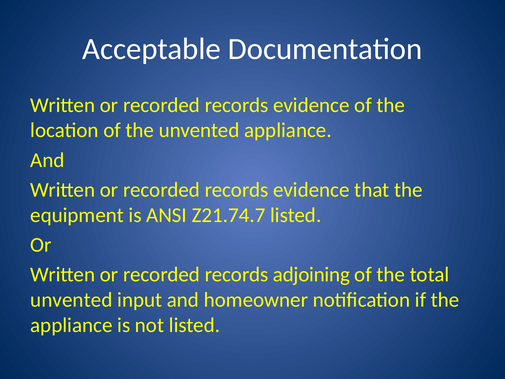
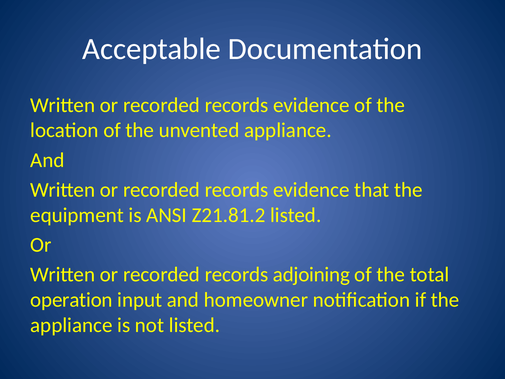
Z21.74.7: Z21.74.7 -> Z21.81.2 (229, 215)
unvented: unvented -> operation (71, 300)
